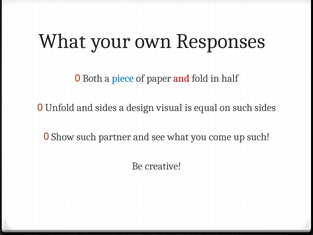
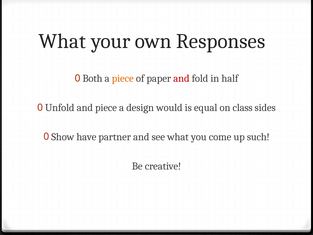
piece colour: blue -> orange (123, 78)
and sides: sides -> piece (106, 108)
visual: visual -> would (169, 108)
on such: such -> class (243, 108)
Show such: such -> have (86, 137)
